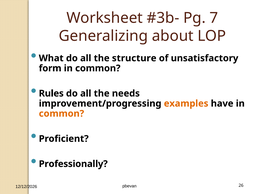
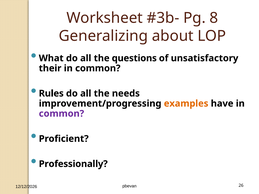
7: 7 -> 8 (214, 18)
structure: structure -> questions (134, 58)
form: form -> their (50, 68)
common colour: orange -> purple (61, 114)
